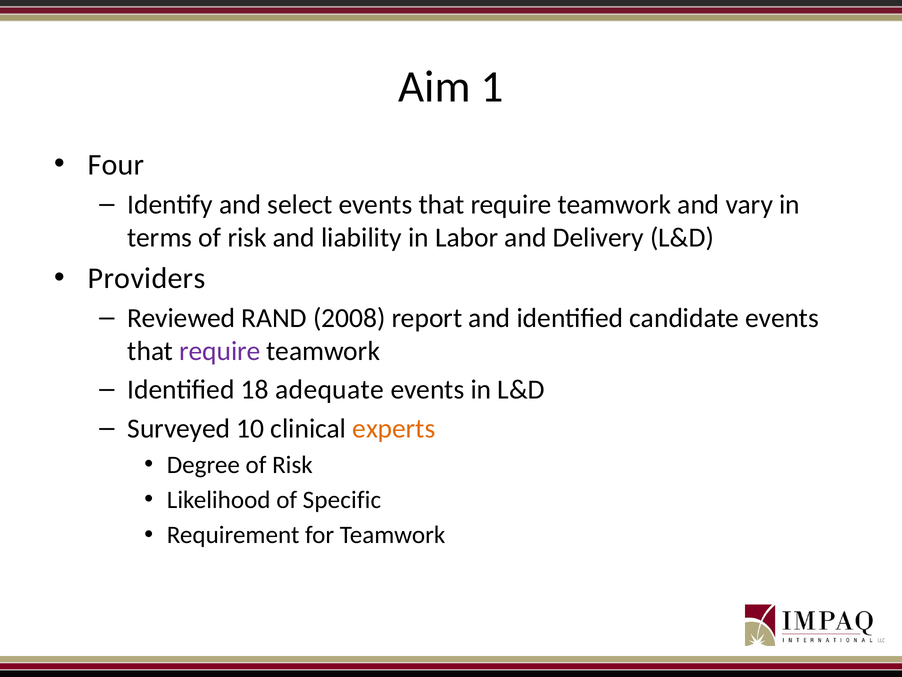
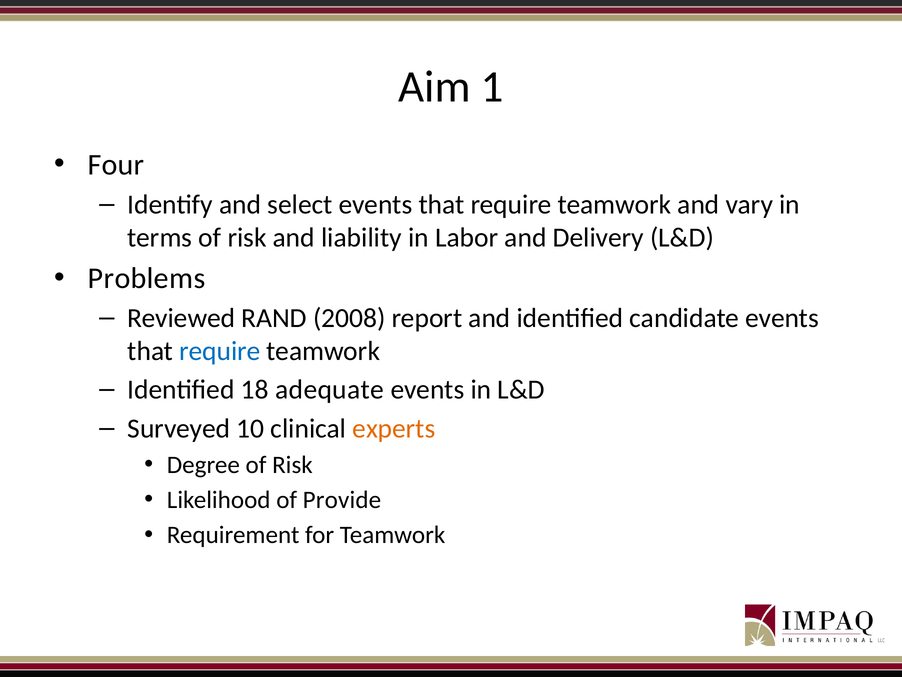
Providers: Providers -> Problems (147, 278)
require colour: purple -> blue (220, 351)
Specific: Specific -> Provide (342, 500)
